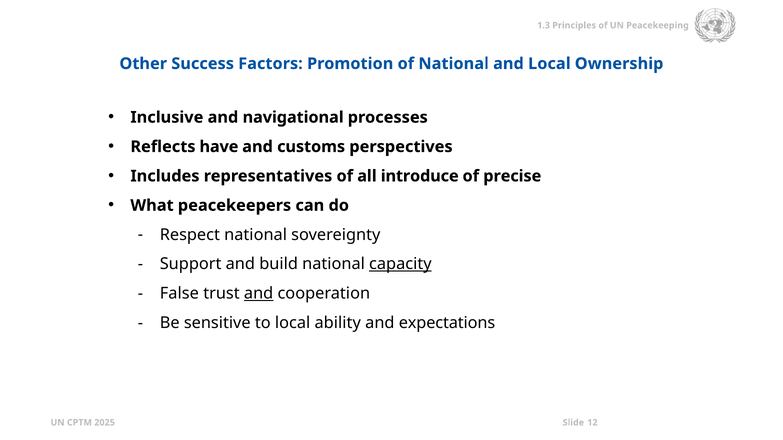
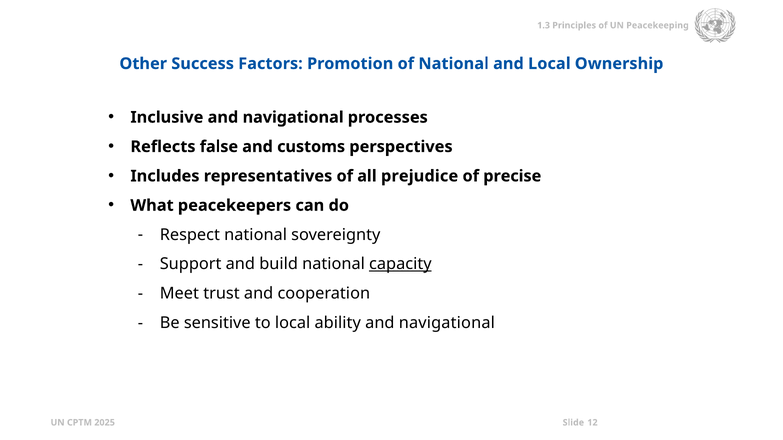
have: have -> false (219, 147)
introduce: introduce -> prejudice (420, 176)
False: False -> Meet (179, 294)
and underline: present -> none (259, 294)
expectations: expectations -> navigational (447, 323)
